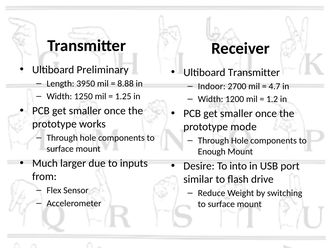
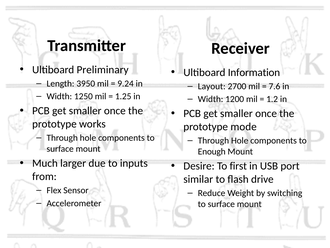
Ultiboard Transmitter: Transmitter -> Information (254, 72)
8.88: 8.88 -> 9.24 (126, 83)
Indoor: Indoor -> Layout (212, 86)
4.7: 4.7 -> 7.6 (274, 86)
into: into -> first (238, 166)
